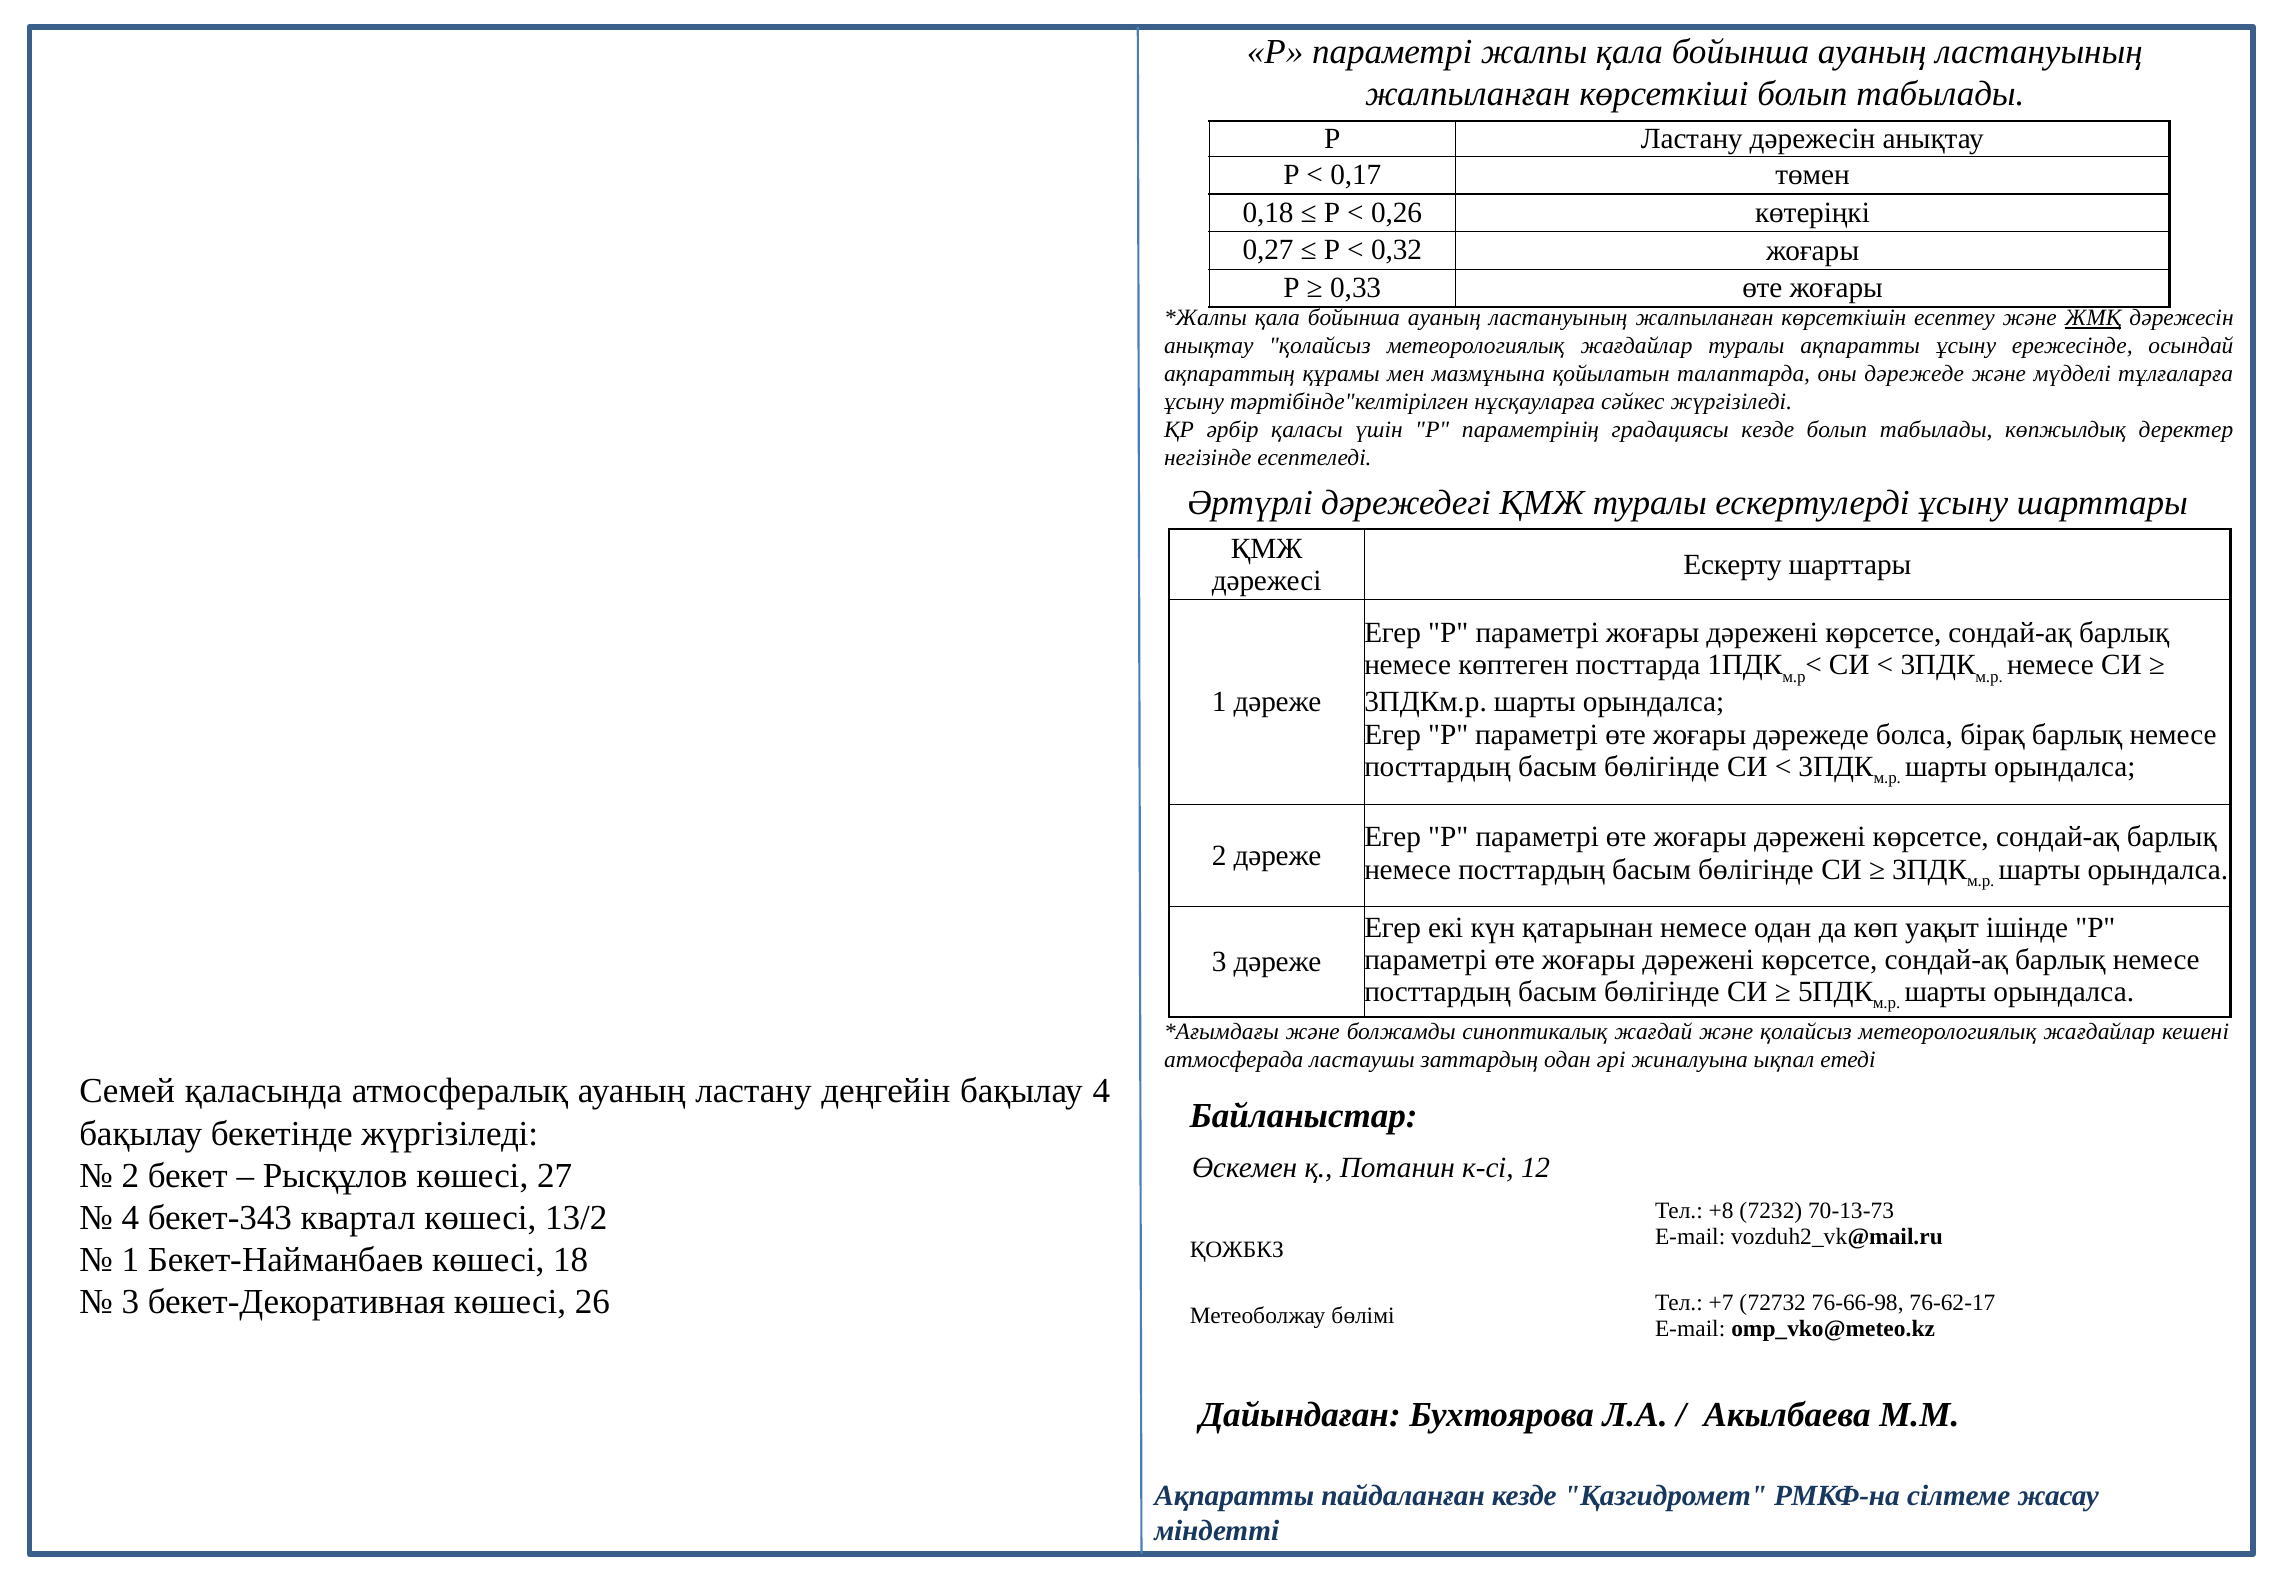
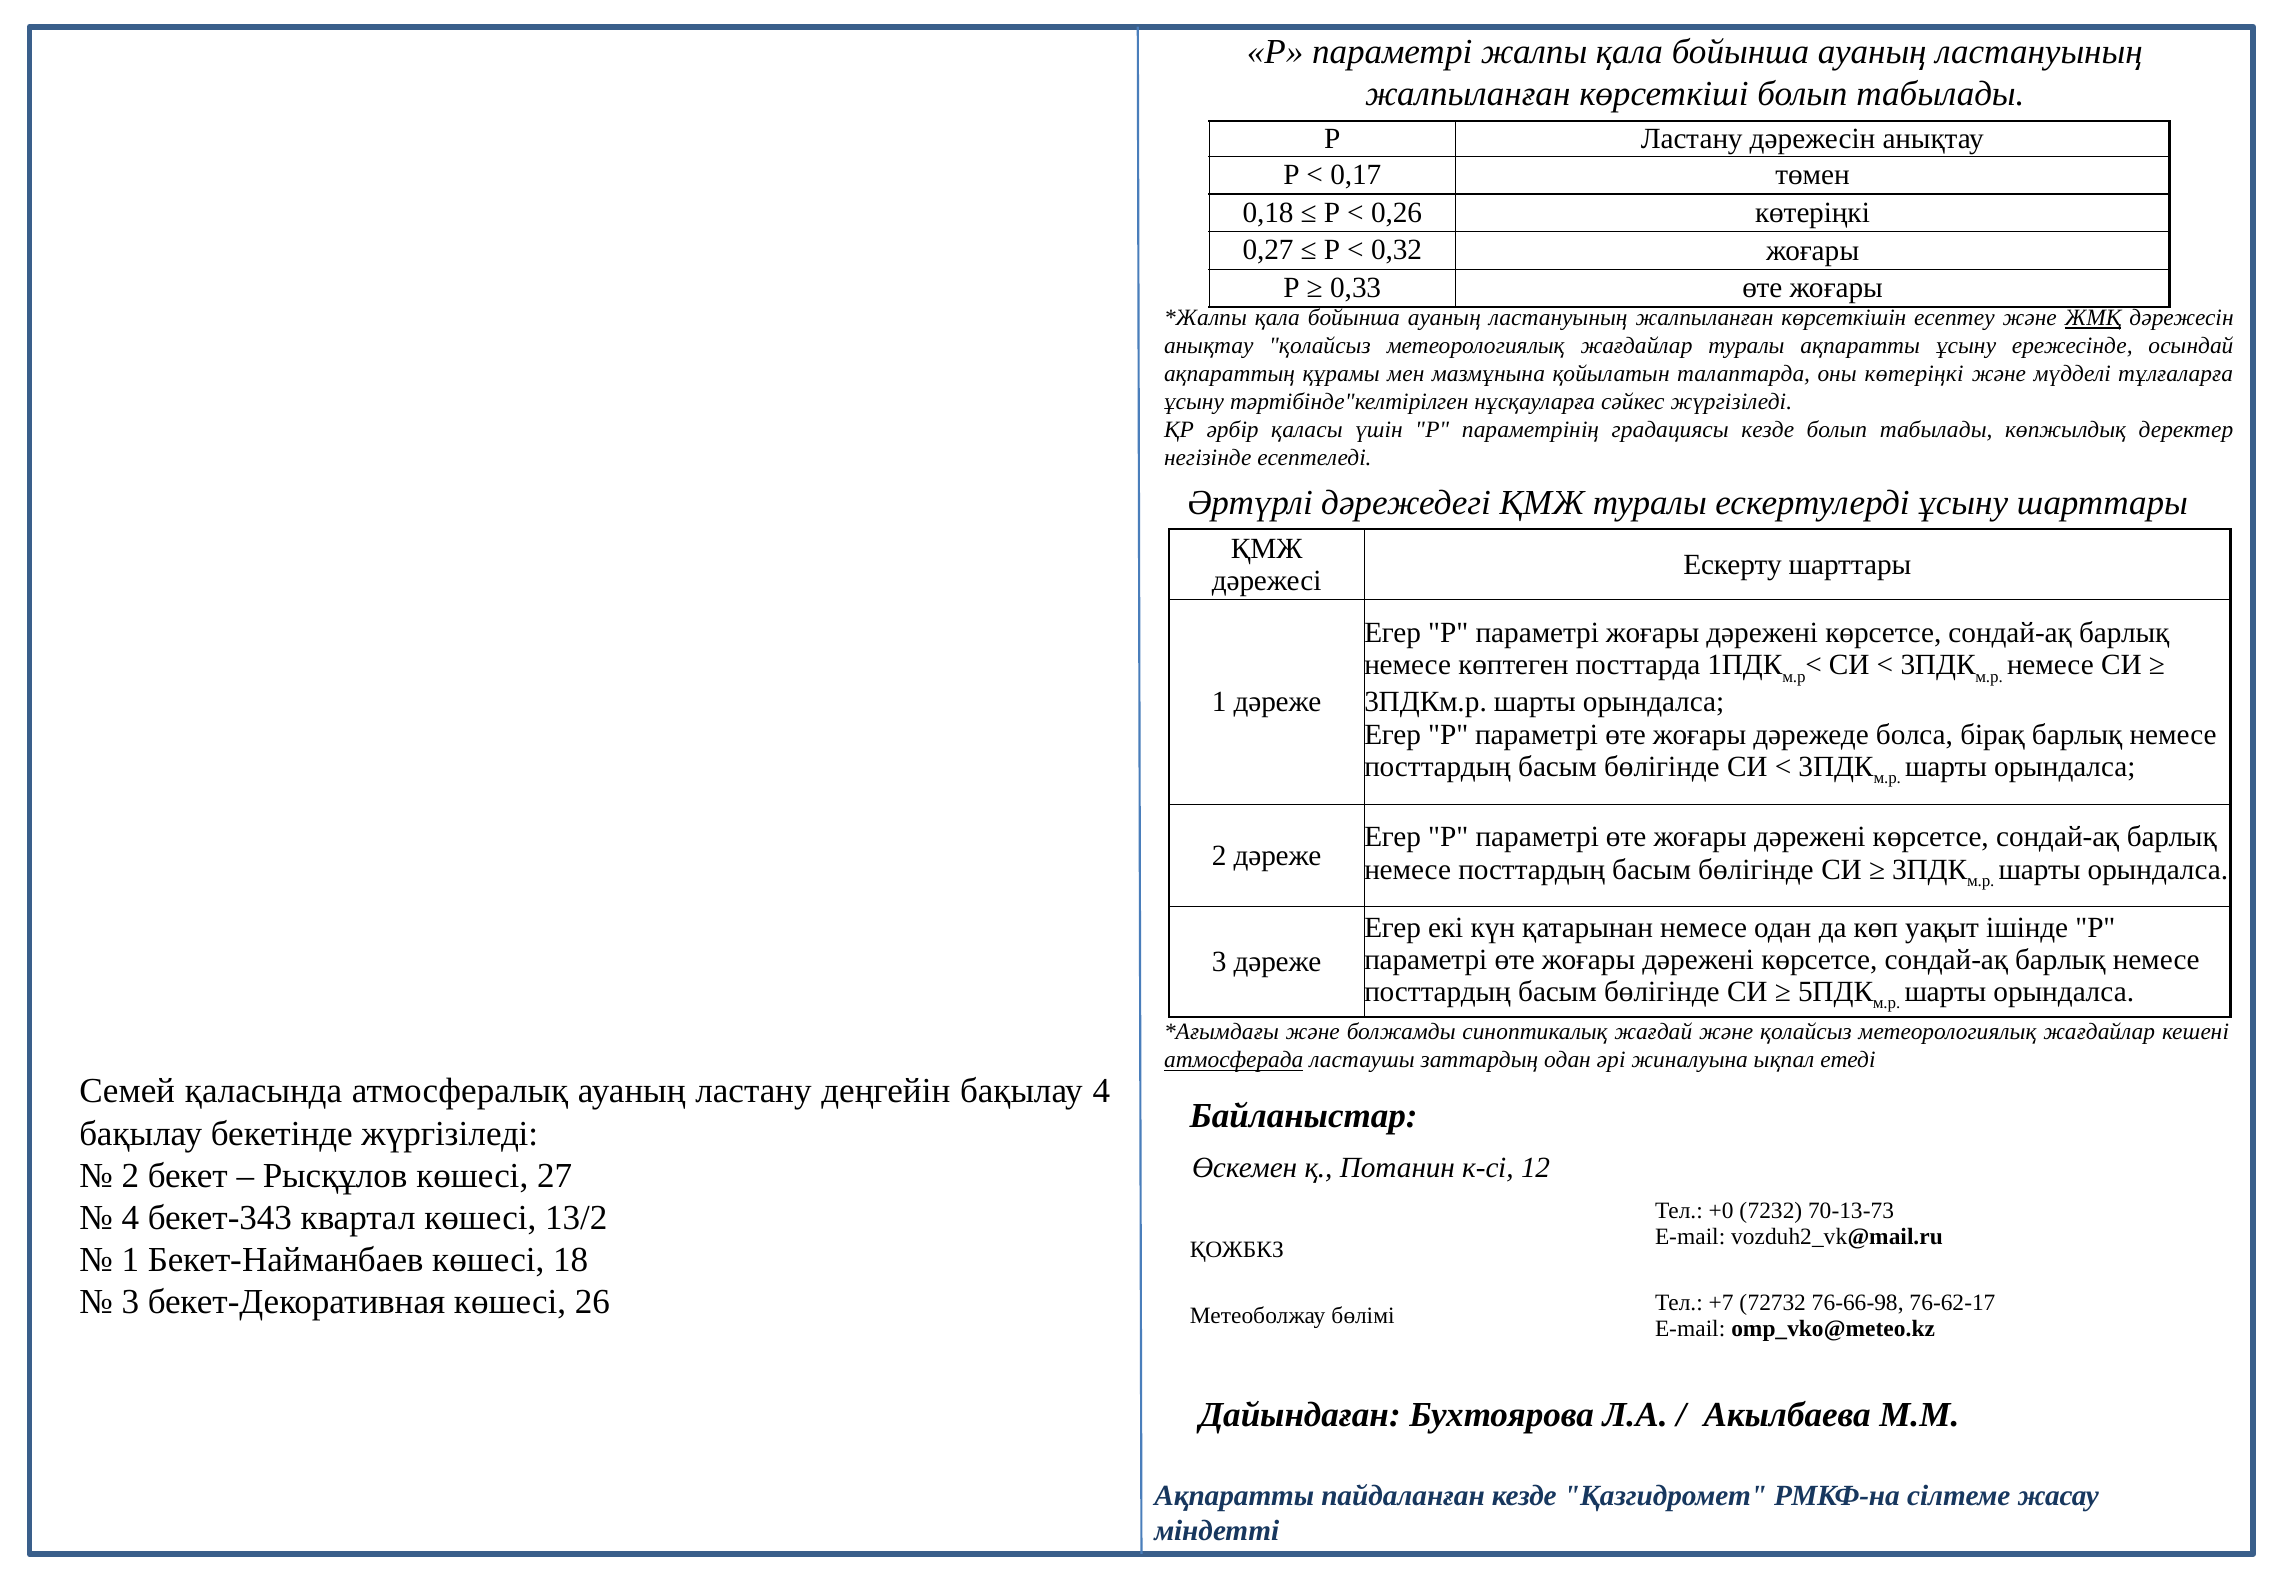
оны дәрежеде: дәрежеде -> көтеріңкі (1914, 374)
атмосферада underline: none -> present (1234, 1060)
+8: +8 -> +0 (1721, 1211)
